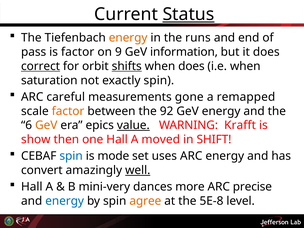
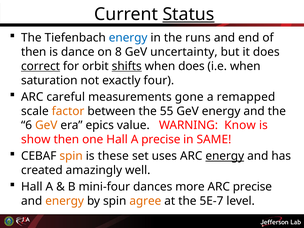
energy colour: orange -> blue (128, 38)
pass: pass -> then (34, 52)
is factor: factor -> dance (78, 52)
9: 9 -> 8 (118, 52)
information: information -> uncertainty (184, 52)
exactly spin: spin -> four (159, 80)
92: 92 -> 55 (167, 111)
value underline: present -> none (133, 125)
Krafft: Krafft -> Know (240, 125)
A moved: moved -> precise (161, 140)
SHIFT: SHIFT -> SAME (214, 140)
spin colour: blue -> orange (71, 156)
mode: mode -> these (113, 156)
energy underline: none -> present (225, 156)
convert: convert -> created (42, 170)
well underline: present -> none (138, 170)
mini-very: mini-very -> mini-four (104, 187)
energy colour: blue -> orange (65, 201)
5E-8: 5E-8 -> 5E-7 (211, 201)
